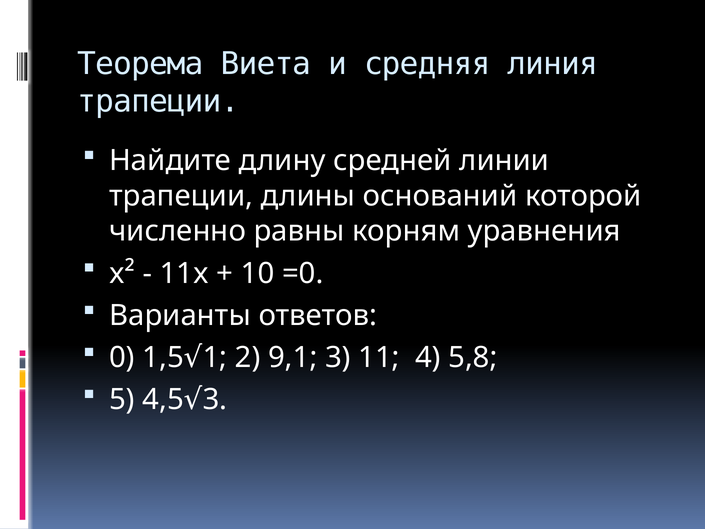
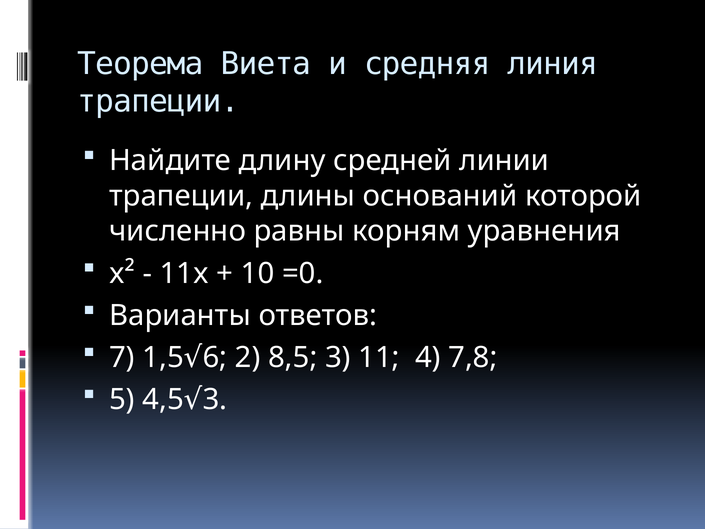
0: 0 -> 7 (122, 357)
1: 1 -> 6 (215, 357)
9,1: 9,1 -> 8,5 (293, 357)
5,8: 5,8 -> 7,8 (473, 357)
